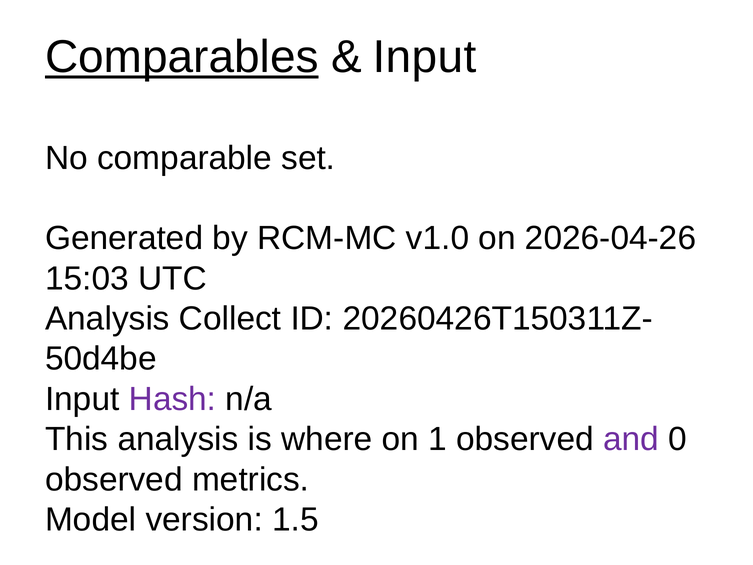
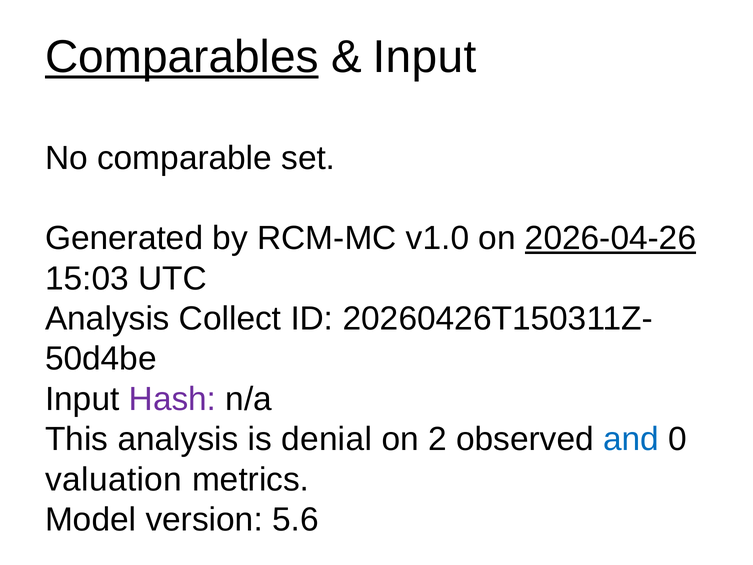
2026-04-26 underline: none -> present (611, 238)
where: where -> denial (327, 439)
1: 1 -> 2 (438, 439)
and colour: purple -> blue (631, 439)
observed: observed -> valuation (114, 479)
1.5: 1.5 -> 5.6 (295, 519)
